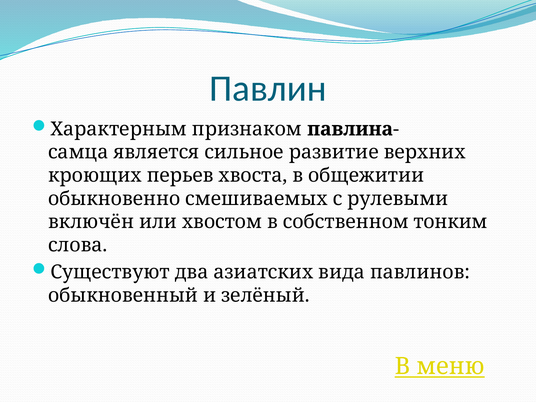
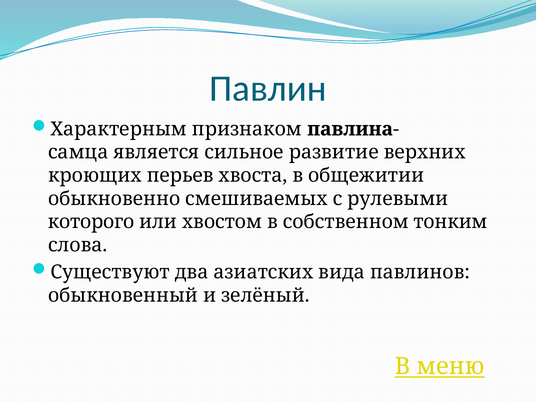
включён: включён -> которого (91, 222)
